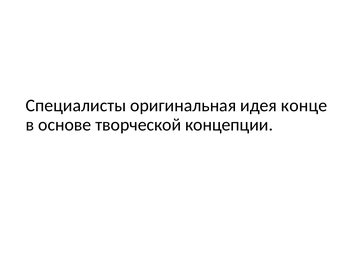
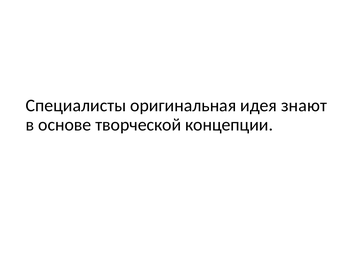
конце: конце -> знают (304, 106)
